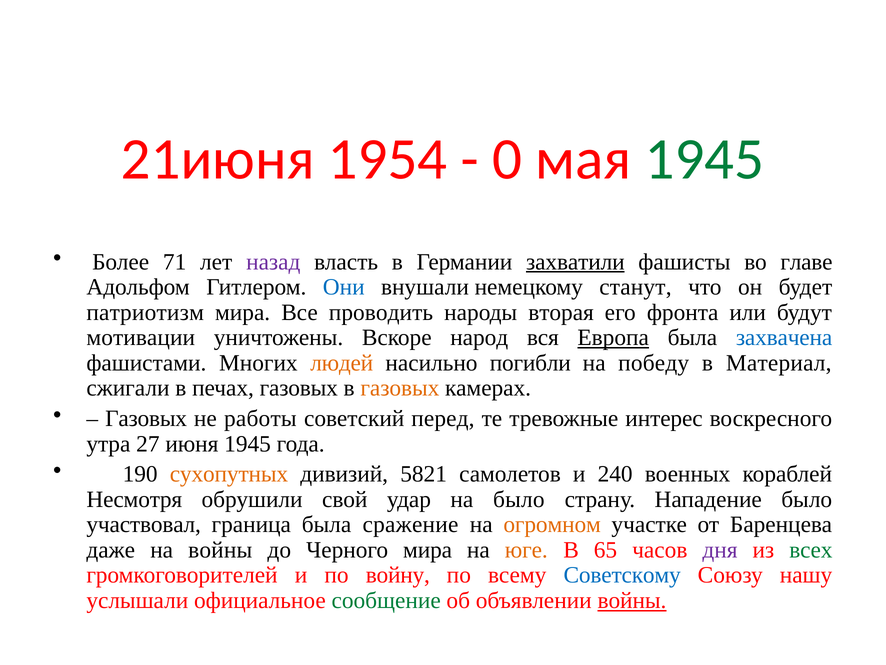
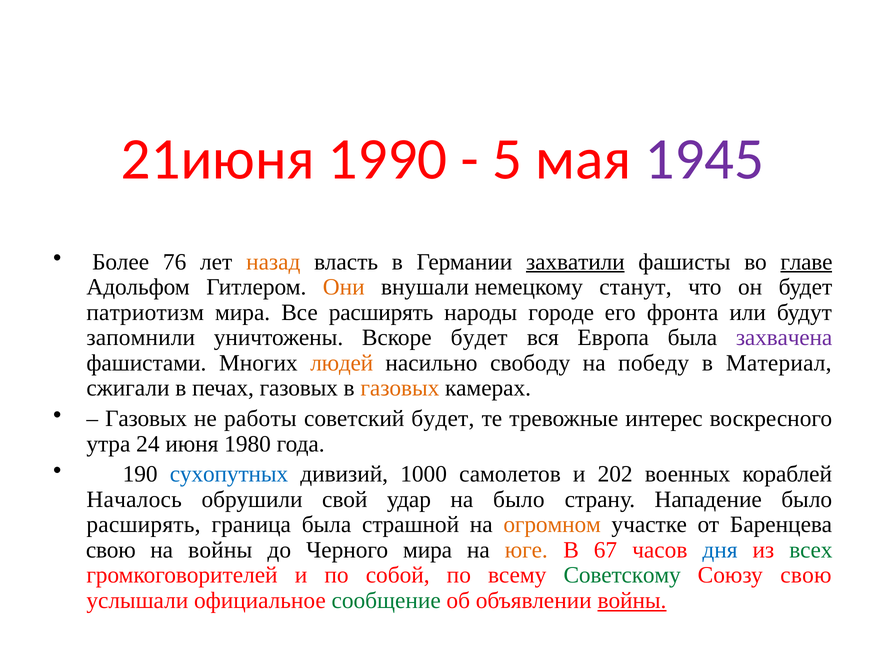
1954: 1954 -> 1990 (388, 159)
0: 0 -> 5 (507, 159)
1945 colour: green -> purple (704, 159)
71: 71 -> 76 (175, 262)
назад colour: purple -> orange (273, 262)
главе underline: none -> present (806, 262)
Они colour: blue -> orange (344, 287)
Все проводить: проводить -> расширять (381, 312)
вторая: вторая -> городе (561, 312)
мотивации: мотивации -> запомнили (141, 337)
Вскоре народ: народ -> будет (479, 337)
Европа underline: present -> none (613, 337)
захвачена colour: blue -> purple (784, 337)
погибли: погибли -> свободу (530, 363)
советский перед: перед -> будет (443, 418)
27: 27 -> 24 (148, 443)
июня 1945: 1945 -> 1980 (248, 443)
сухопутных colour: orange -> blue (229, 474)
5821: 5821 -> 1000 (424, 474)
240: 240 -> 202 (615, 474)
Несмотря: Несмотря -> Началось (134, 499)
участвовал: участвовал -> расширять (143, 524)
сражение: сражение -> страшной (411, 524)
даже: даже -> свою (111, 550)
65: 65 -> 67 (606, 550)
дня colour: purple -> blue (720, 550)
войну: войну -> собой (398, 575)
Советскому colour: blue -> green (622, 575)
Союзу нашу: нашу -> свою (806, 575)
